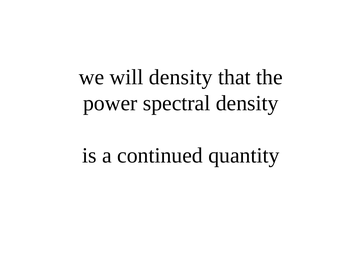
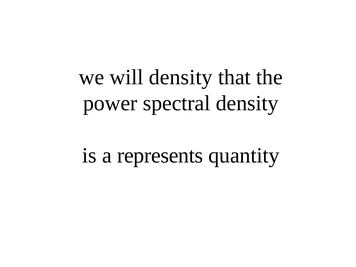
continued: continued -> represents (160, 155)
